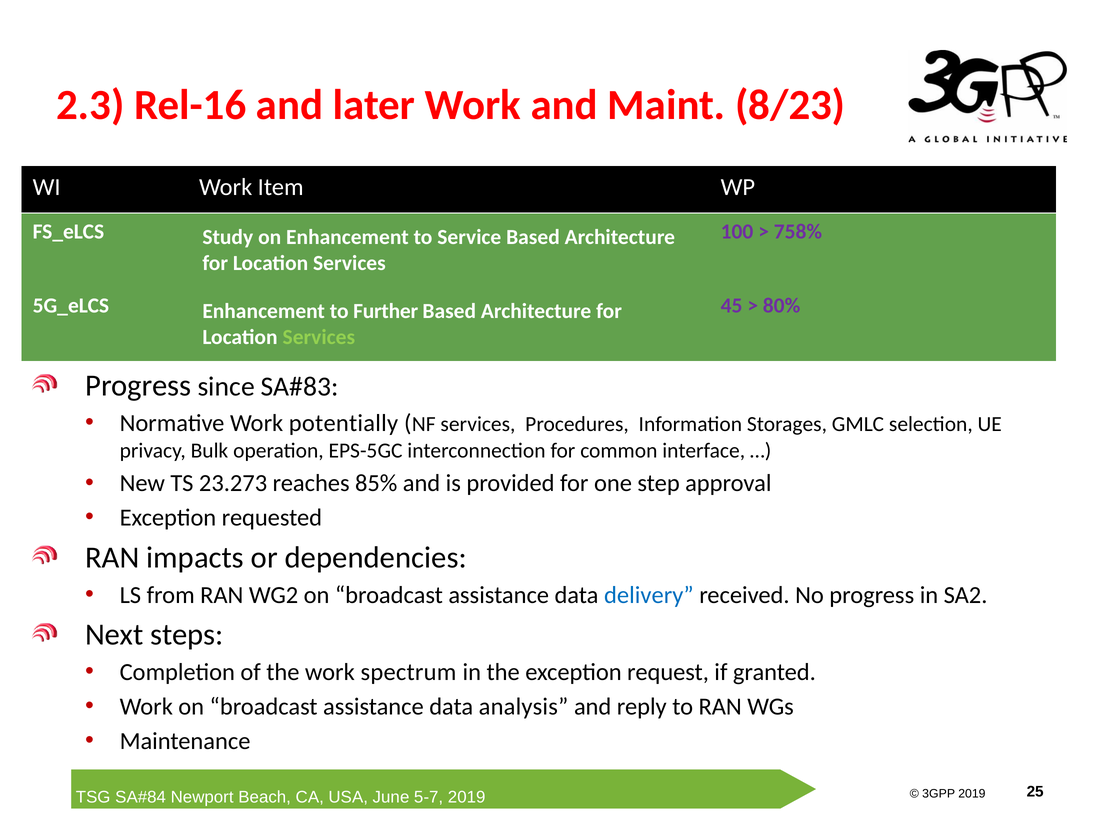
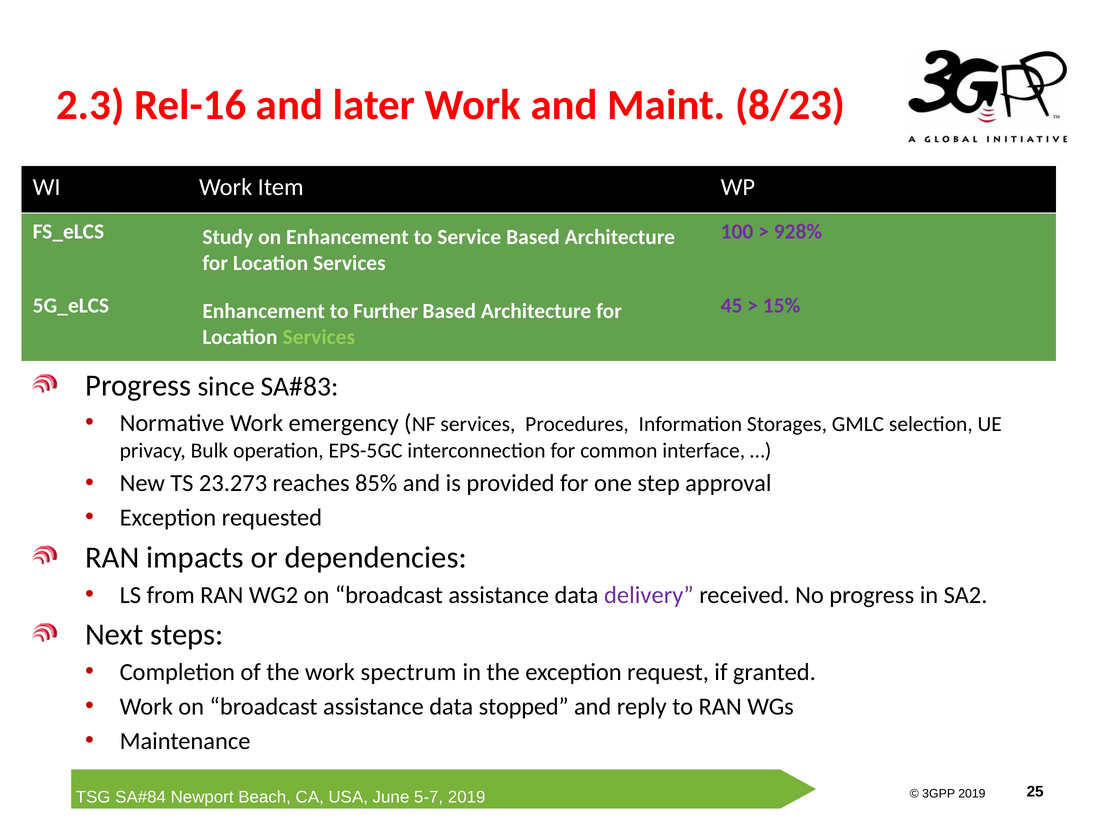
758%: 758% -> 928% (798, 232)
80%: 80% -> 15% (782, 306)
potentially: potentially -> emergency (344, 423)
delivery colour: blue -> purple (649, 595)
analysis: analysis -> stopped (524, 707)
